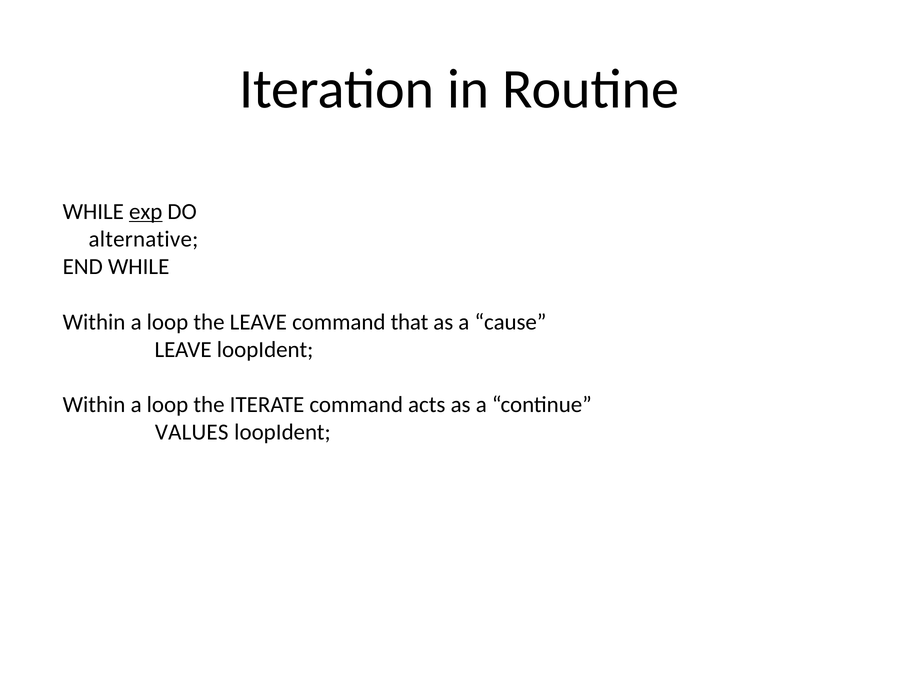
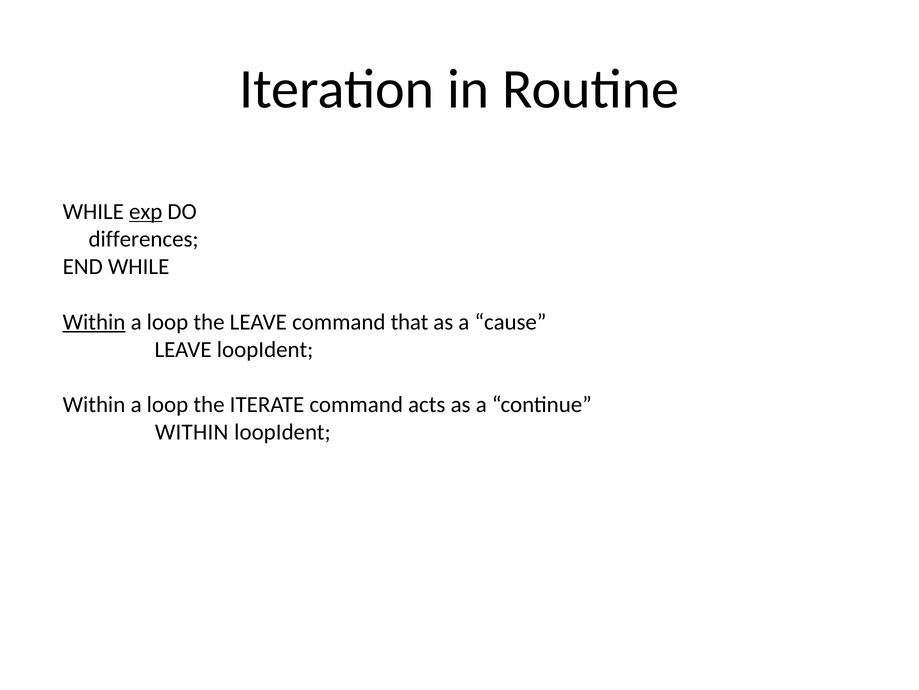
alternative: alternative -> differences (144, 239)
Within underline: none -> present (94, 322)
VALUES: VALUES -> WITHIN (192, 432)
